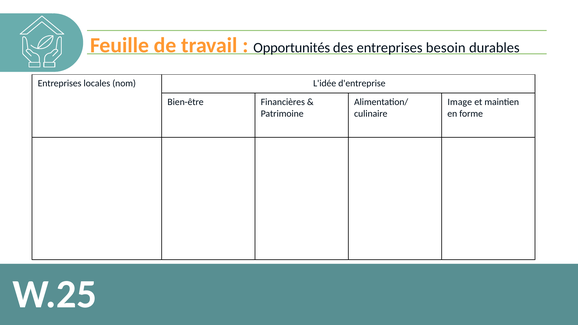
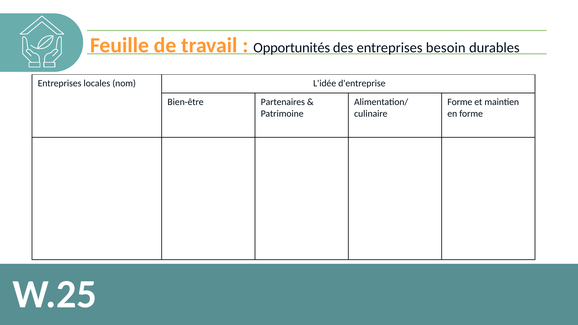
Financières: Financières -> Partenaires (283, 102)
Image: Image -> Forme (460, 102)
